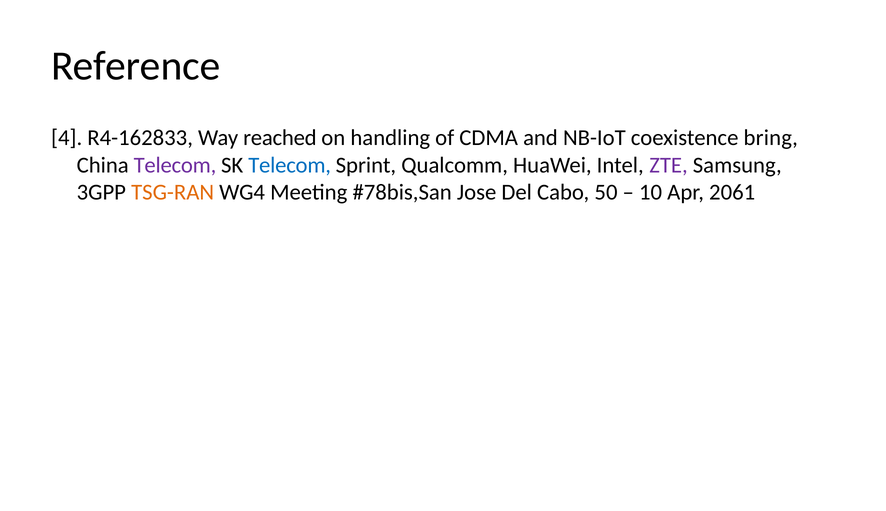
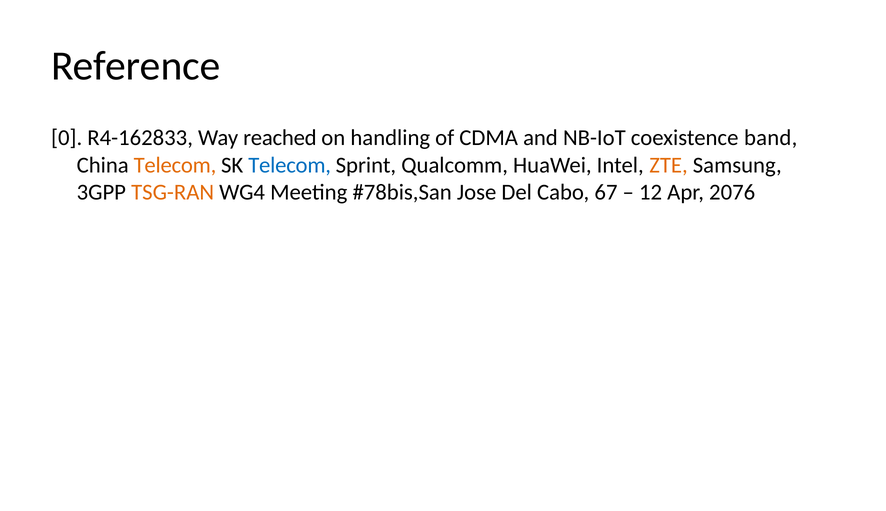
4: 4 -> 0 (67, 138)
bring: bring -> band (771, 138)
Telecom colour: purple -> orange (175, 165)
ZTE colour: purple -> orange (668, 165)
50: 50 -> 67 (606, 193)
10: 10 -> 12 (651, 193)
2061: 2061 -> 2076 (732, 193)
